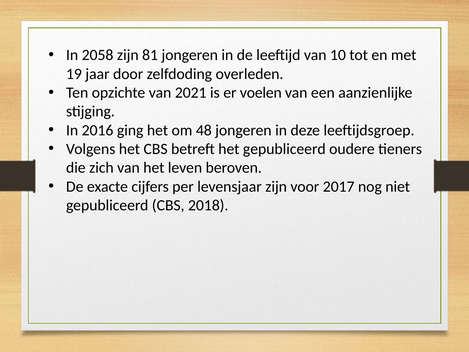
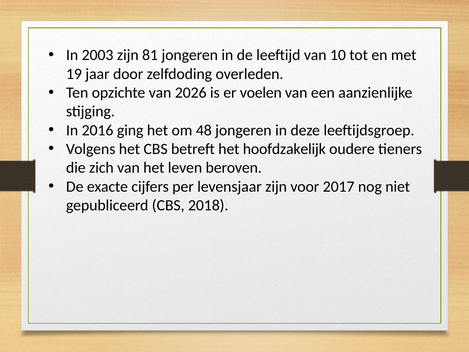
2058: 2058 -> 2003 (98, 55)
2021: 2021 -> 2026 (191, 93)
het gepubliceerd: gepubliceerd -> hoofdzakelijk (284, 149)
